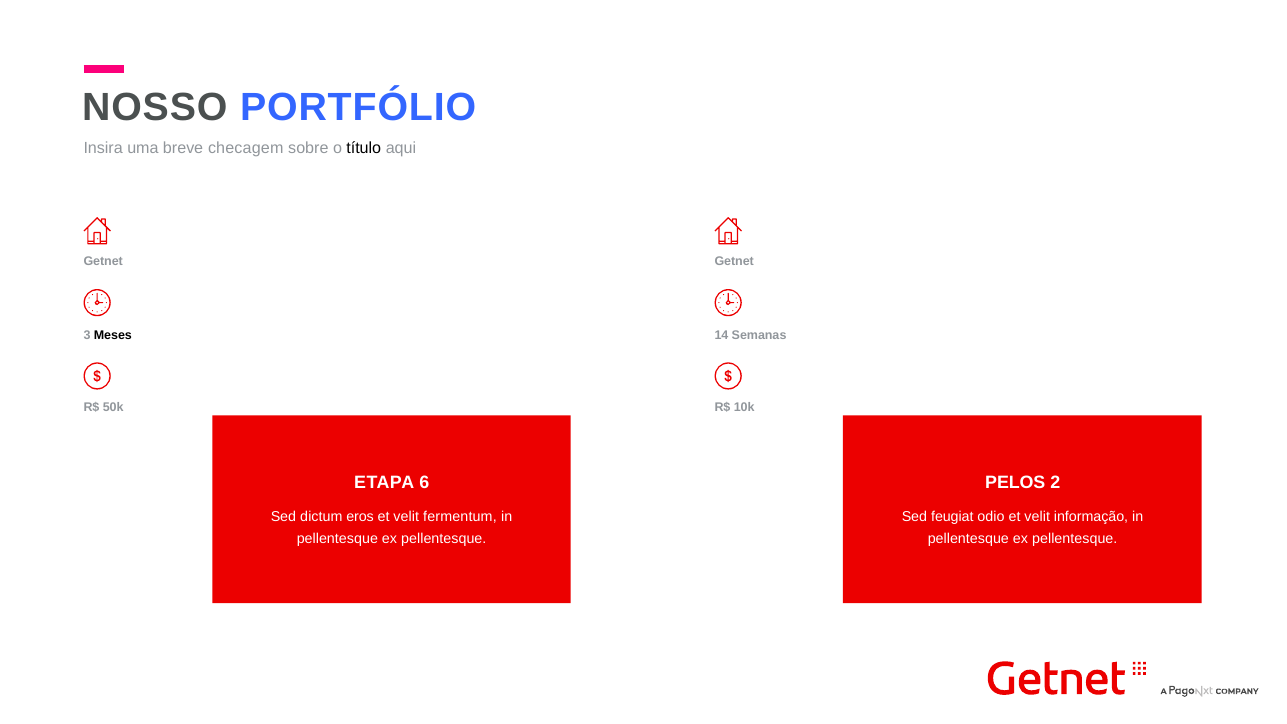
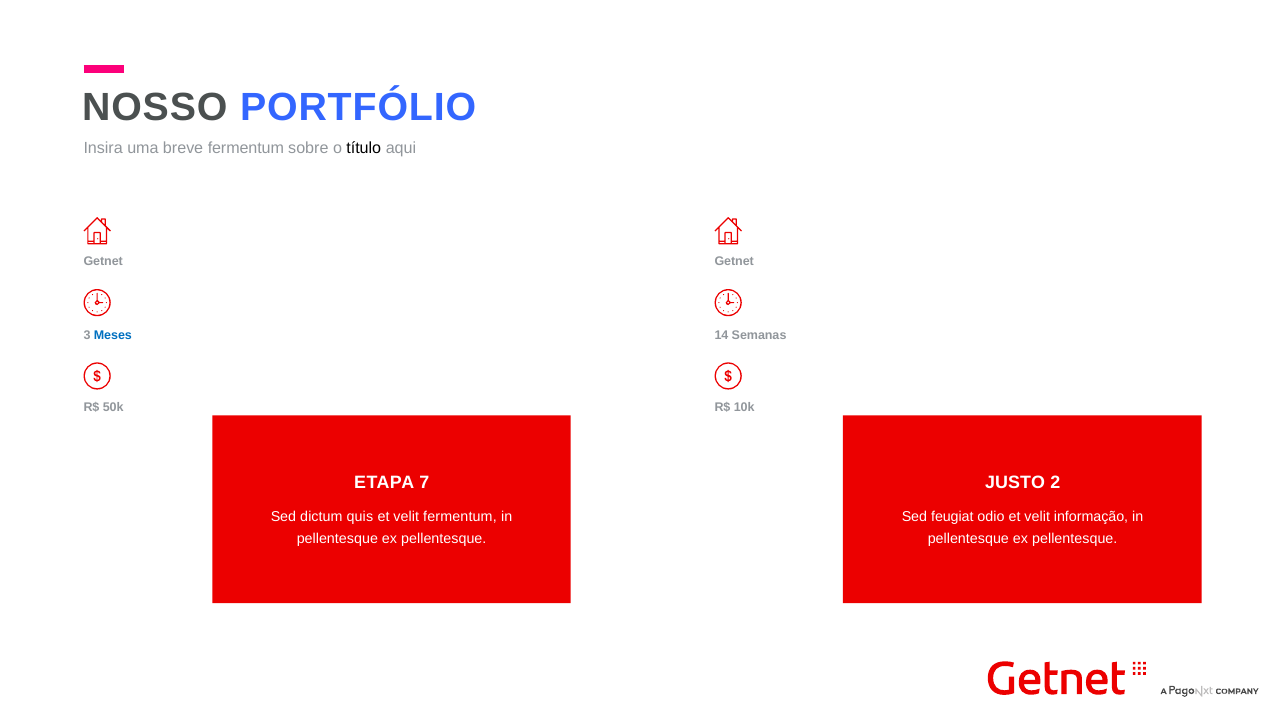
breve checagem: checagem -> fermentum (246, 148)
Meses colour: black -> blue (113, 335)
6: 6 -> 7 (424, 482)
PELOS: PELOS -> JUSTO (1015, 482)
eros: eros -> quis (360, 516)
